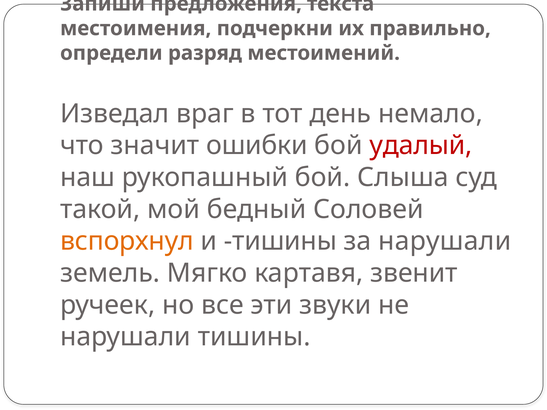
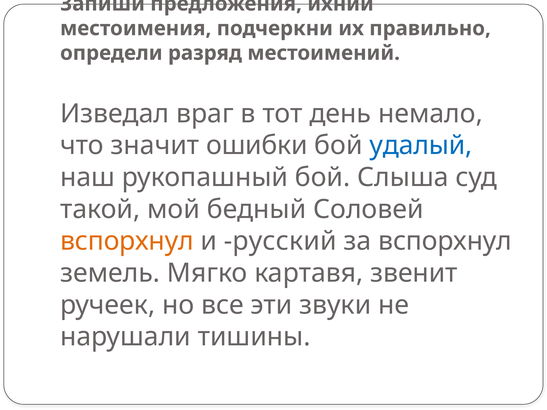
текста: текста -> ихний (341, 4)
удалый colour: red -> blue (421, 146)
и тишины: тишины -> русский (280, 241)
за нарушали: нарушали -> вспорхнул (445, 241)
